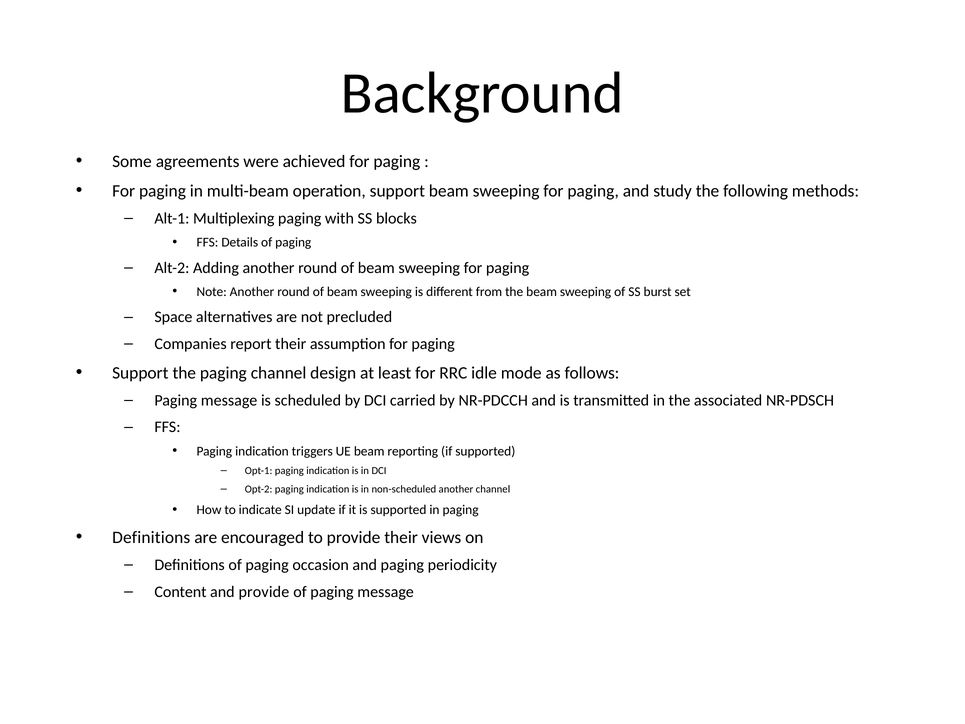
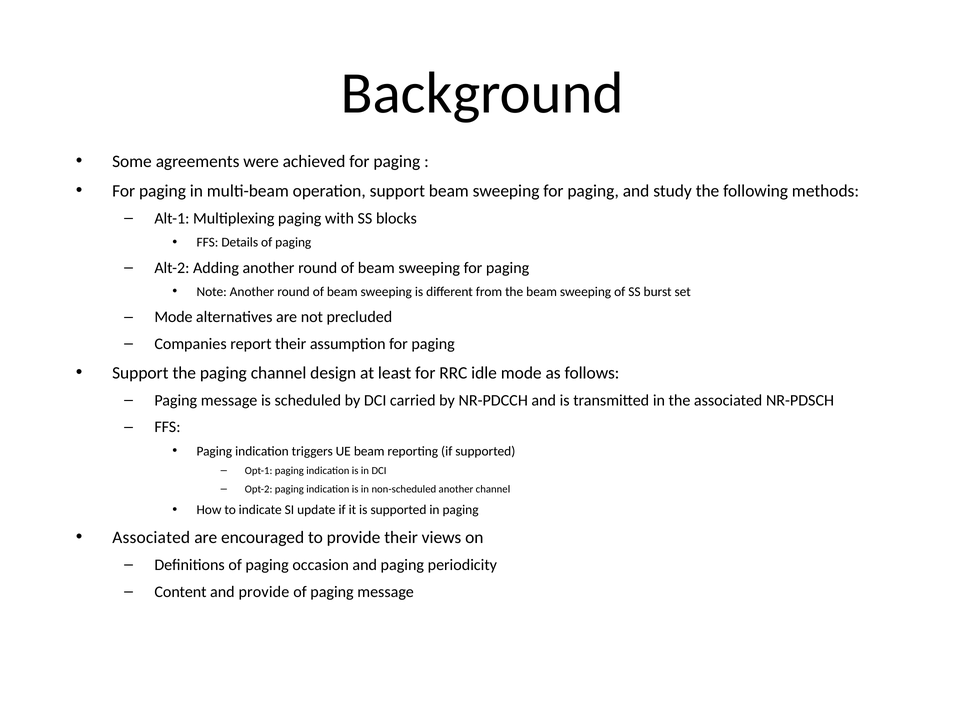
Space: Space -> Mode (173, 317)
Definitions: Definitions -> Associated (151, 537)
